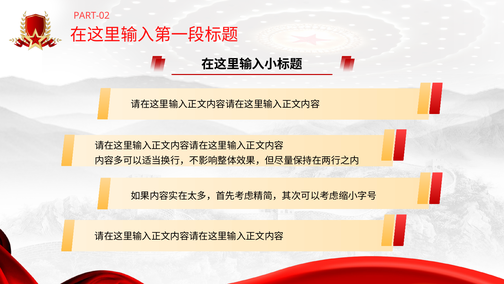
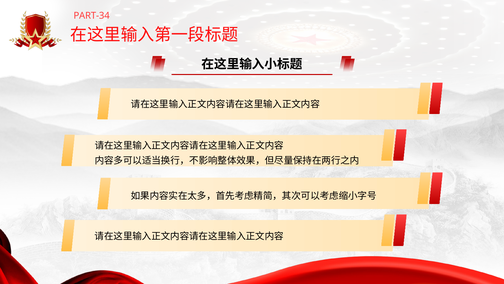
PART-02: PART-02 -> PART-34 (92, 16)
